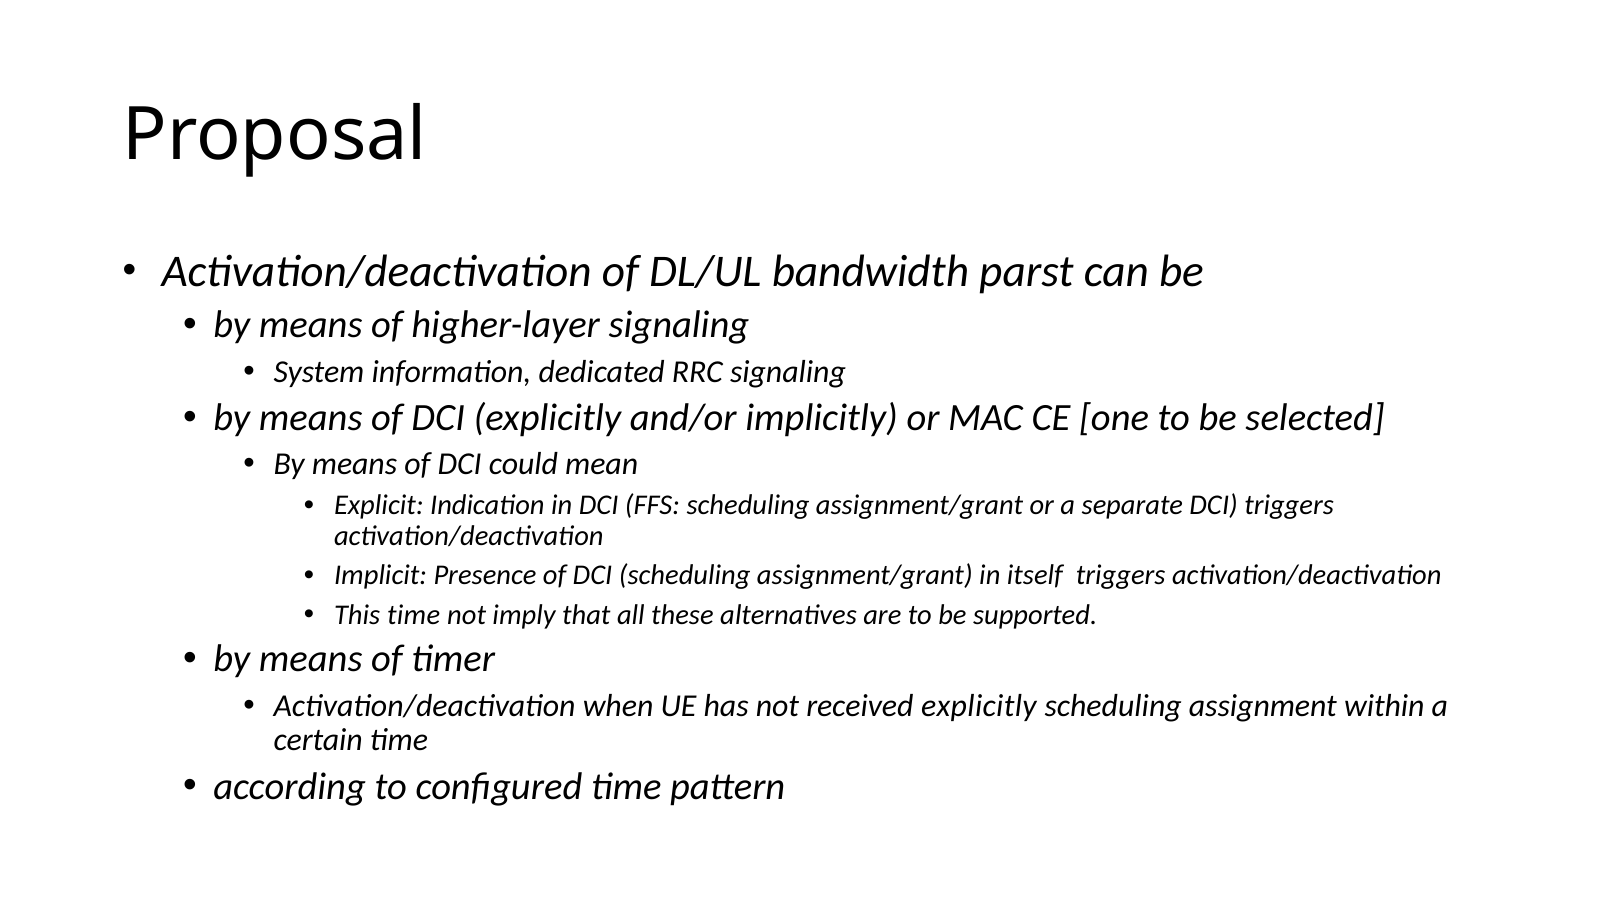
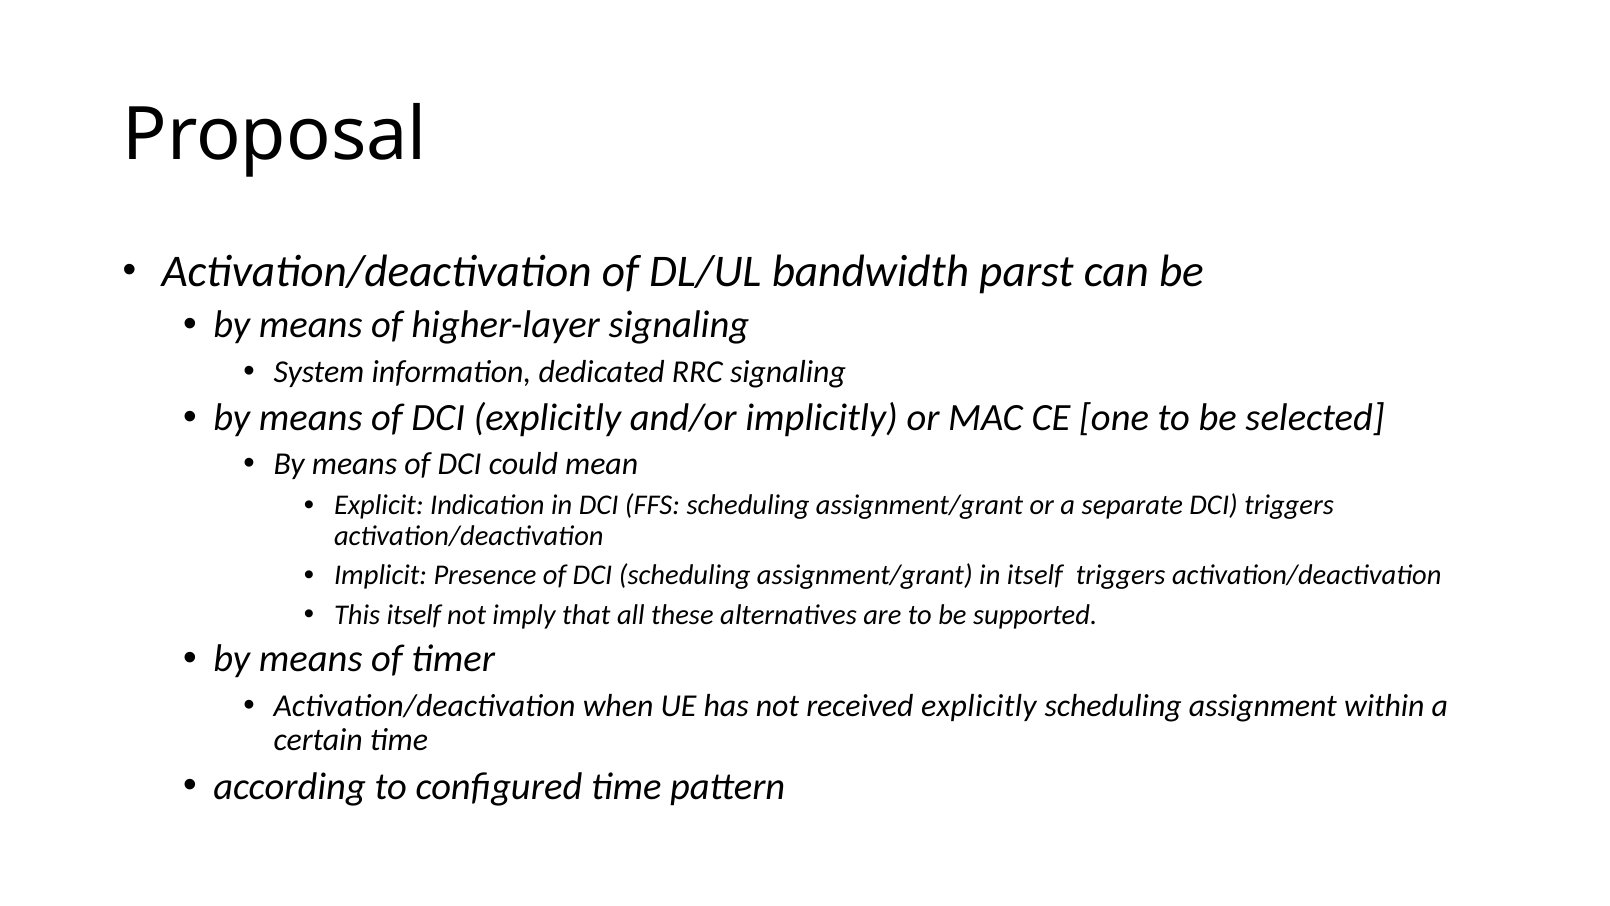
This time: time -> itself (414, 614)
